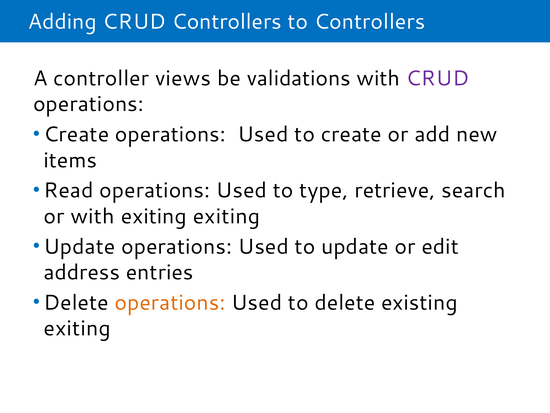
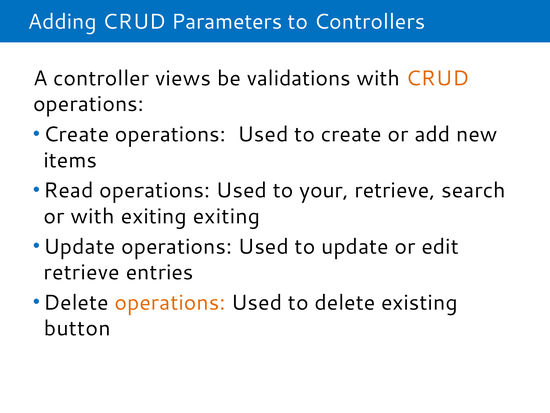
CRUD Controllers: Controllers -> Parameters (227, 22)
CRUD colour: purple -> orange (438, 78)
type: type -> your (324, 190)
address: address -> retrieve (82, 272)
exiting: exiting -> button (77, 328)
